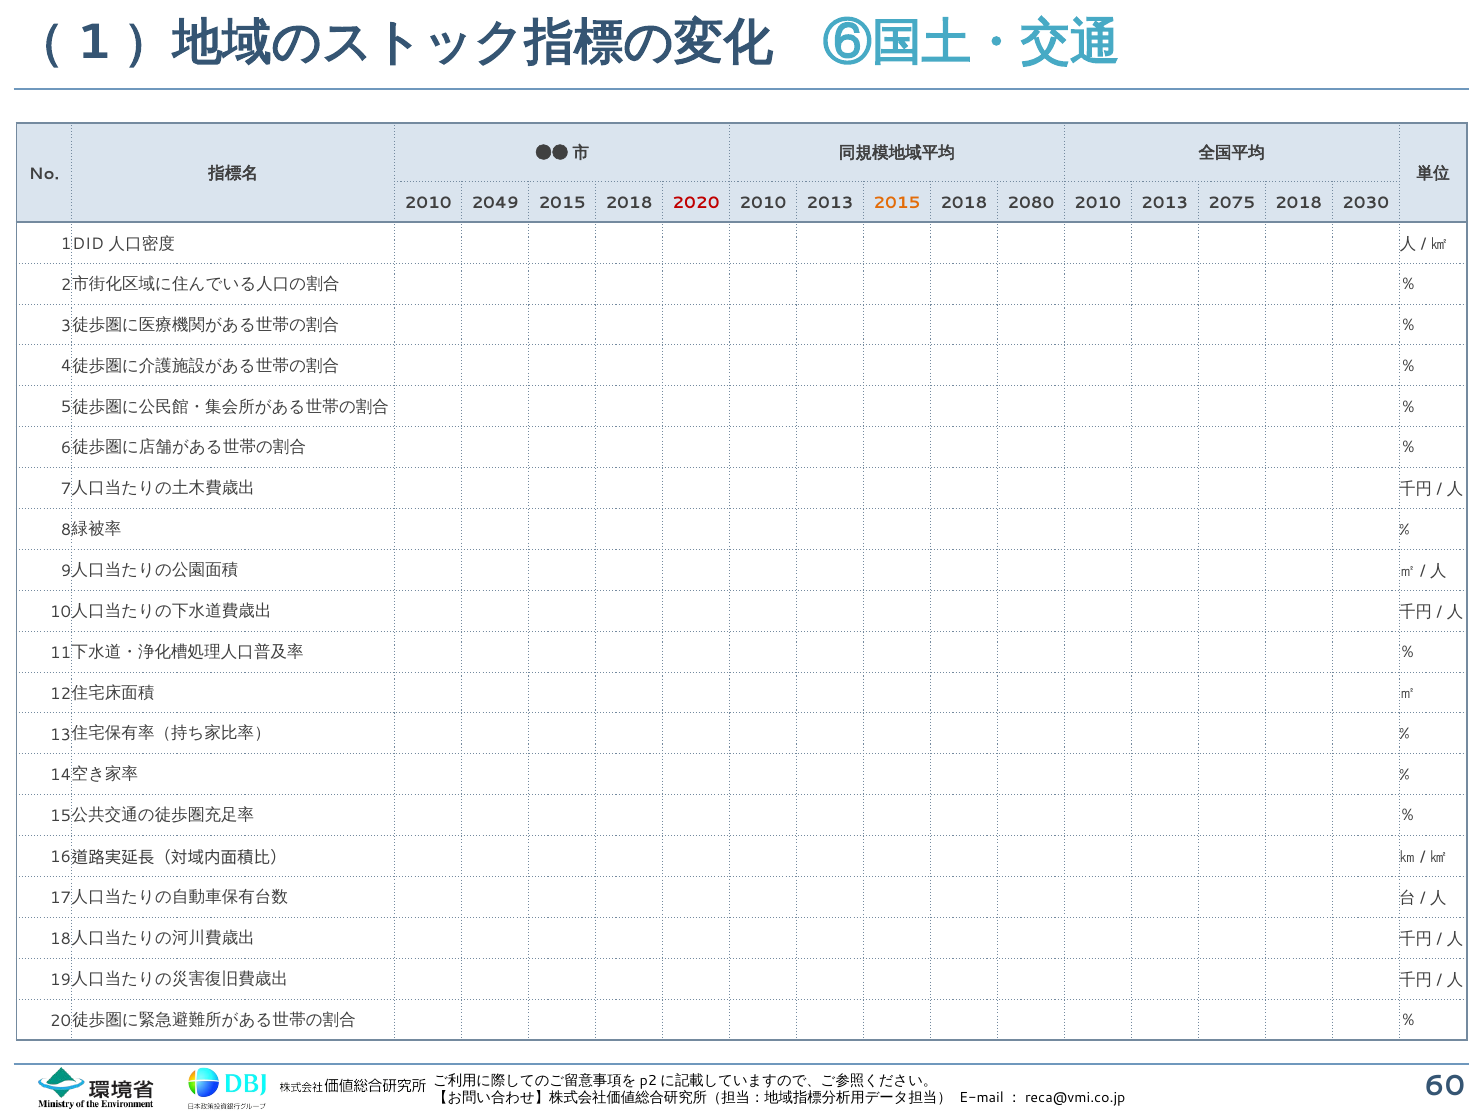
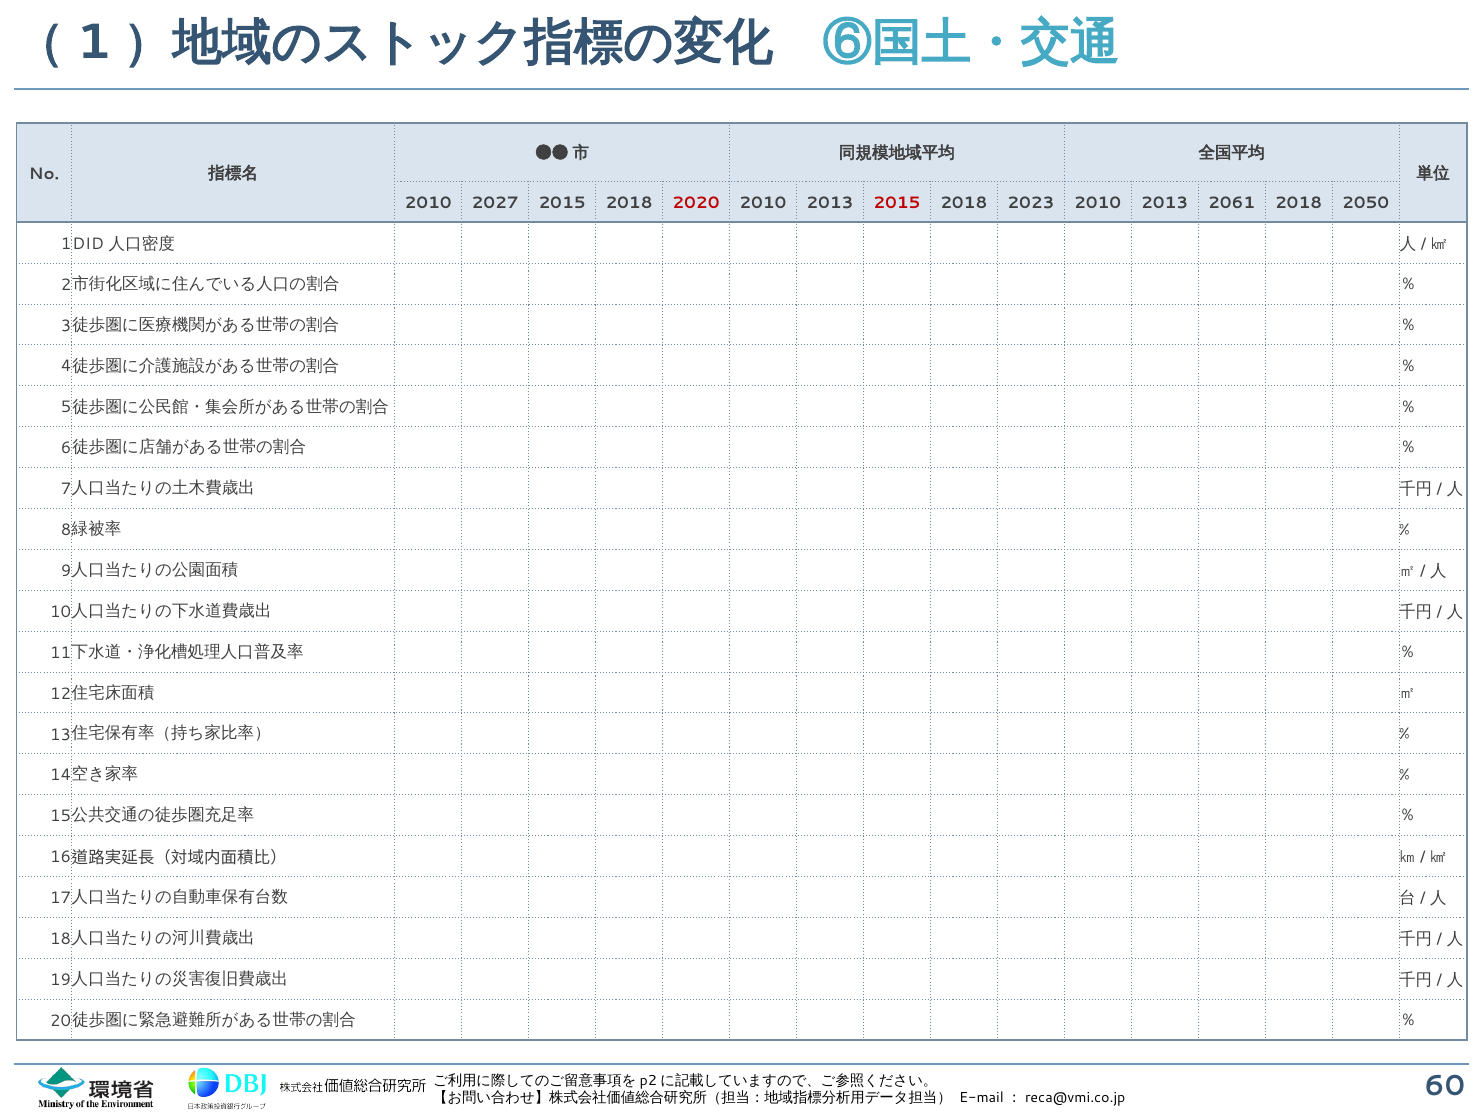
2049: 2049 -> 2027 (495, 203)
2015 colour: orange -> red (897, 203)
2080: 2080 -> 2023 (1031, 203)
2075: 2075 -> 2061 (1232, 203)
2030: 2030 -> 2050 (1366, 203)
